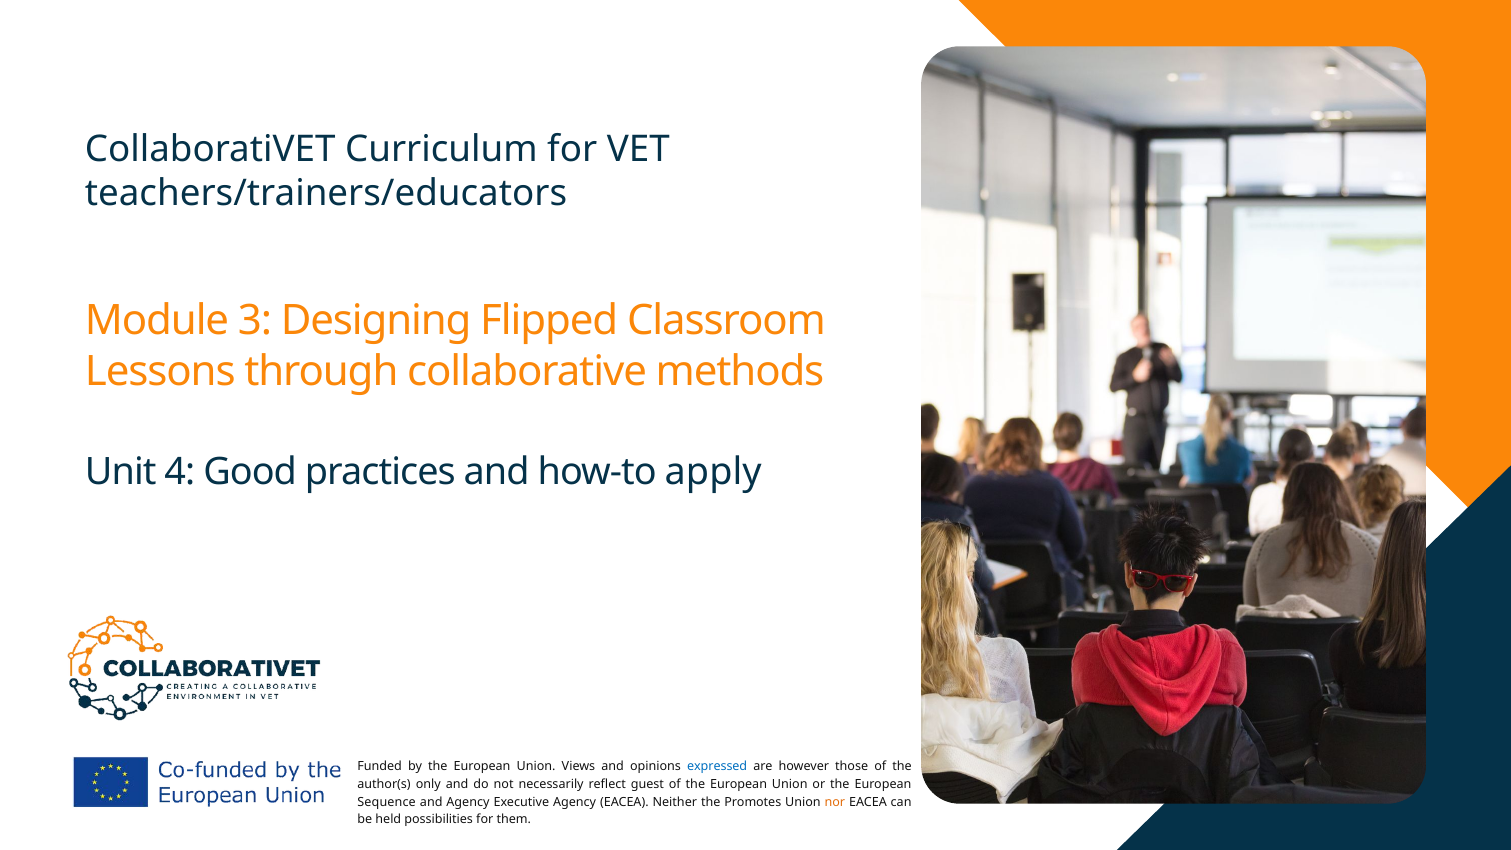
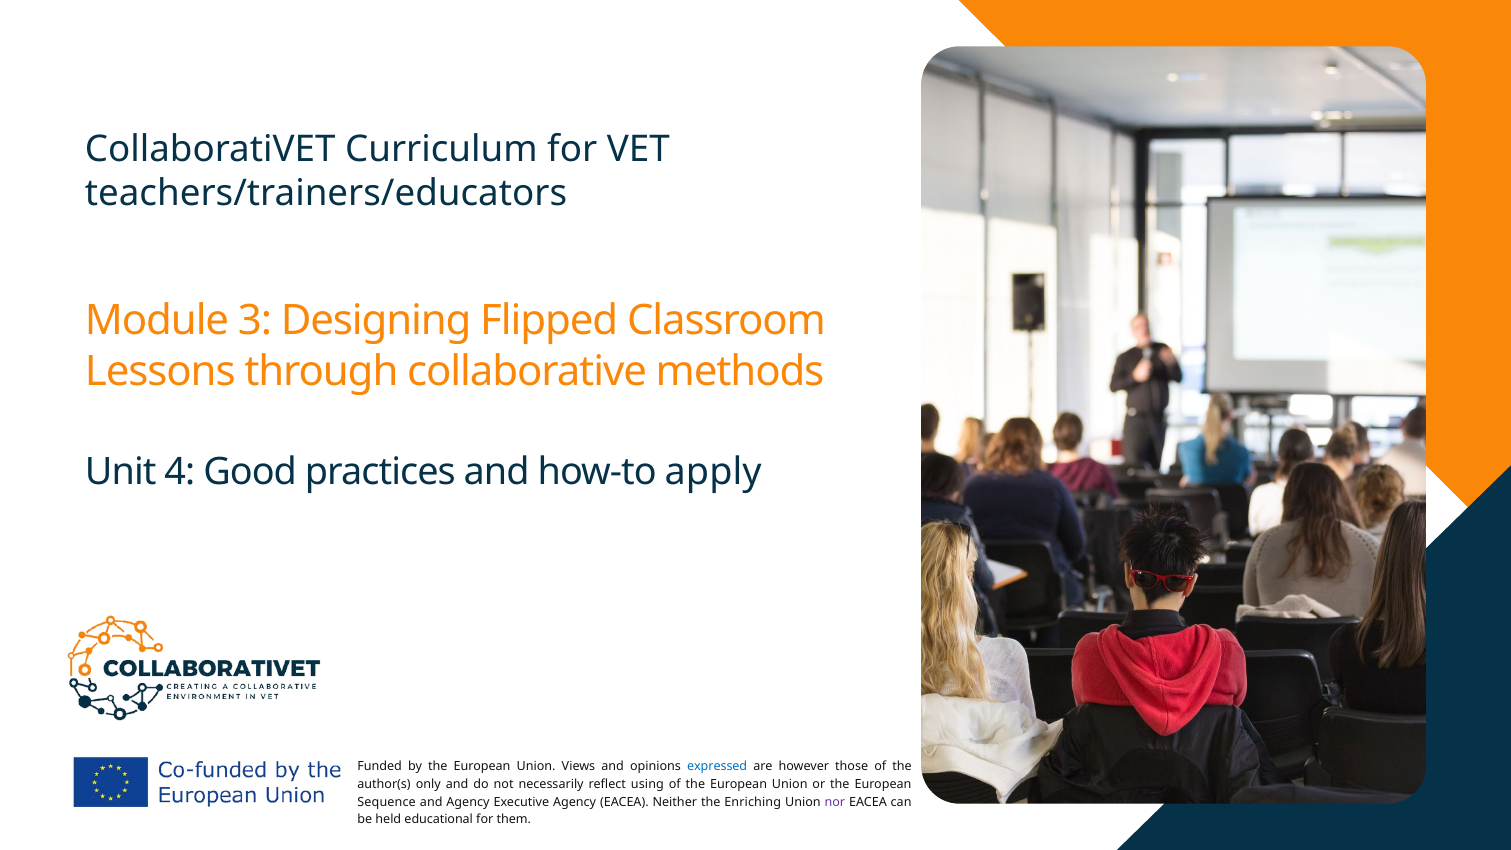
guest: guest -> using (647, 784)
Promotes: Promotes -> Enriching (753, 802)
nor colour: orange -> purple (835, 802)
possibilities: possibilities -> educational (439, 819)
